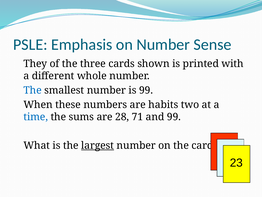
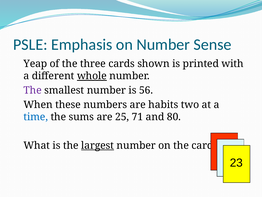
They: They -> Yeap (35, 64)
whole underline: none -> present (92, 76)
The colour: blue -> purple (33, 90)
is 99: 99 -> 56 (146, 90)
28: 28 -> 25 (122, 117)
and 99: 99 -> 80 (174, 117)
